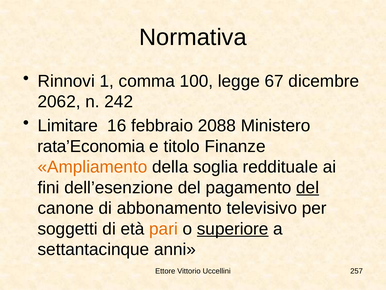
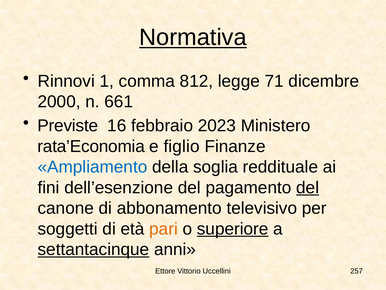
Normativa underline: none -> present (193, 37)
100: 100 -> 812 (196, 81)
67: 67 -> 71 (274, 81)
2062: 2062 -> 2000 (59, 102)
242: 242 -> 661 (119, 102)
Limitare: Limitare -> Previste (68, 126)
2088: 2088 -> 2023 (217, 126)
titolo: titolo -> figlio (182, 146)
Ampliamento colour: orange -> blue (92, 167)
settantacinque underline: none -> present (93, 249)
